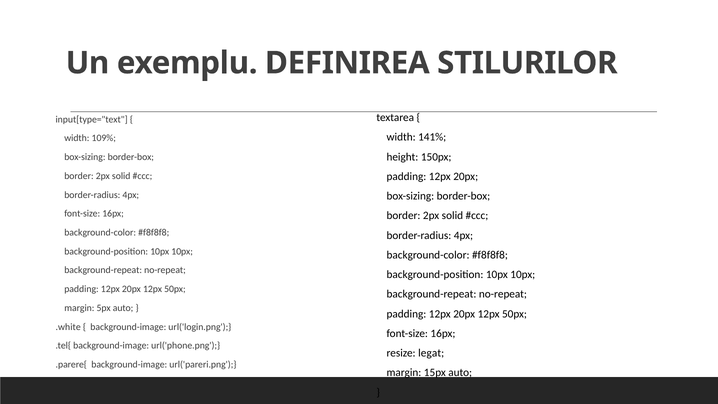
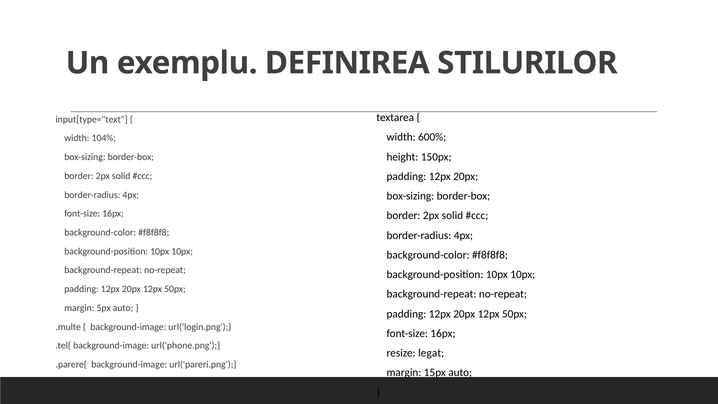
141%: 141% -> 600% (432, 137)
109%: 109% -> 104% (104, 138)
.white: .white -> .multe (68, 327)
